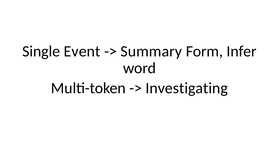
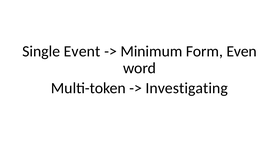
Summary: Summary -> Minimum (151, 51)
Infer: Infer -> Even (242, 51)
